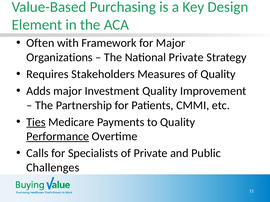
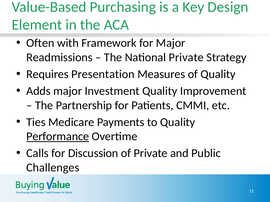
Organizations: Organizations -> Readmissions (59, 58)
Stakeholders: Stakeholders -> Presentation (103, 74)
Ties underline: present -> none (36, 122)
Specialists: Specialists -> Discussion (93, 154)
